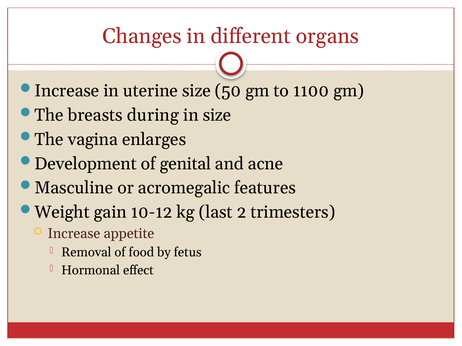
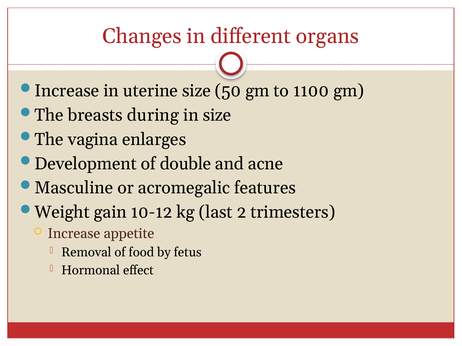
genital: genital -> double (186, 164)
